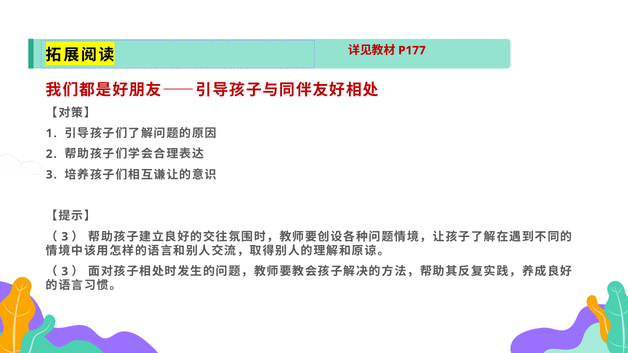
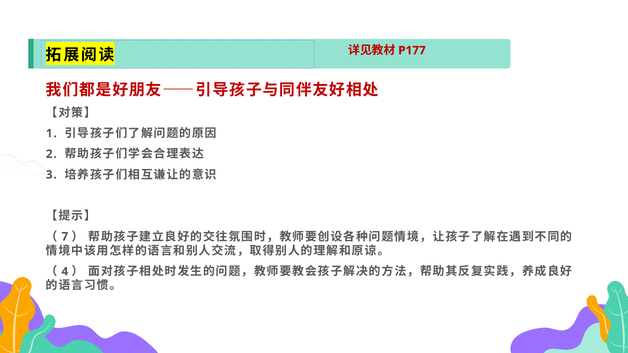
3: 3 -> 7 (65, 237)
3: 3 -> 4 (65, 272)
